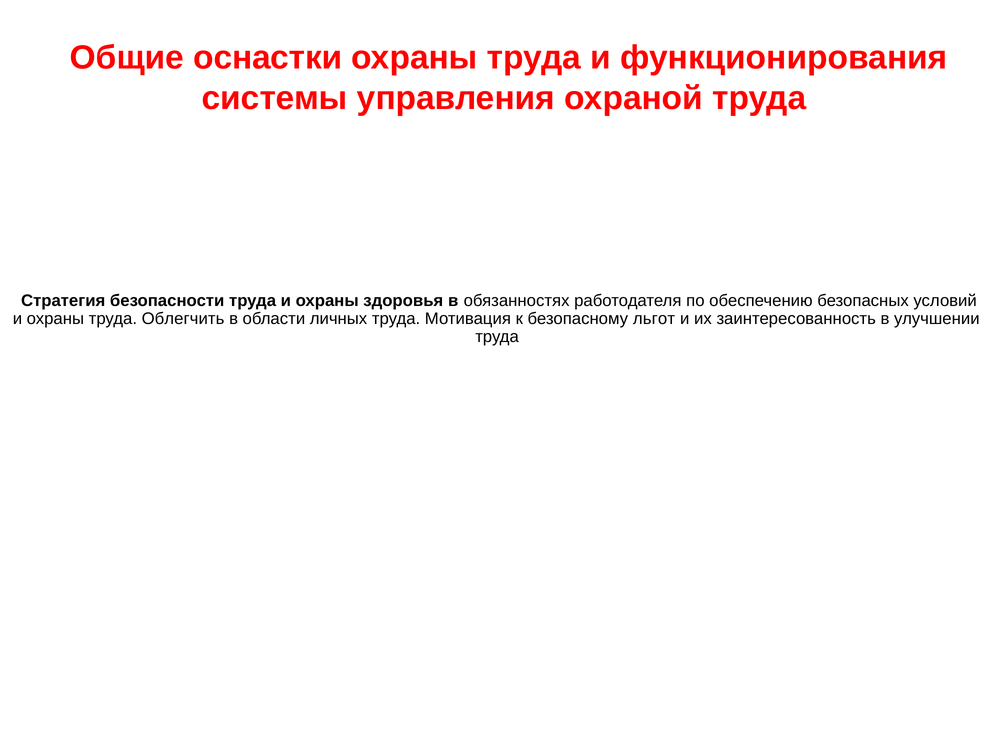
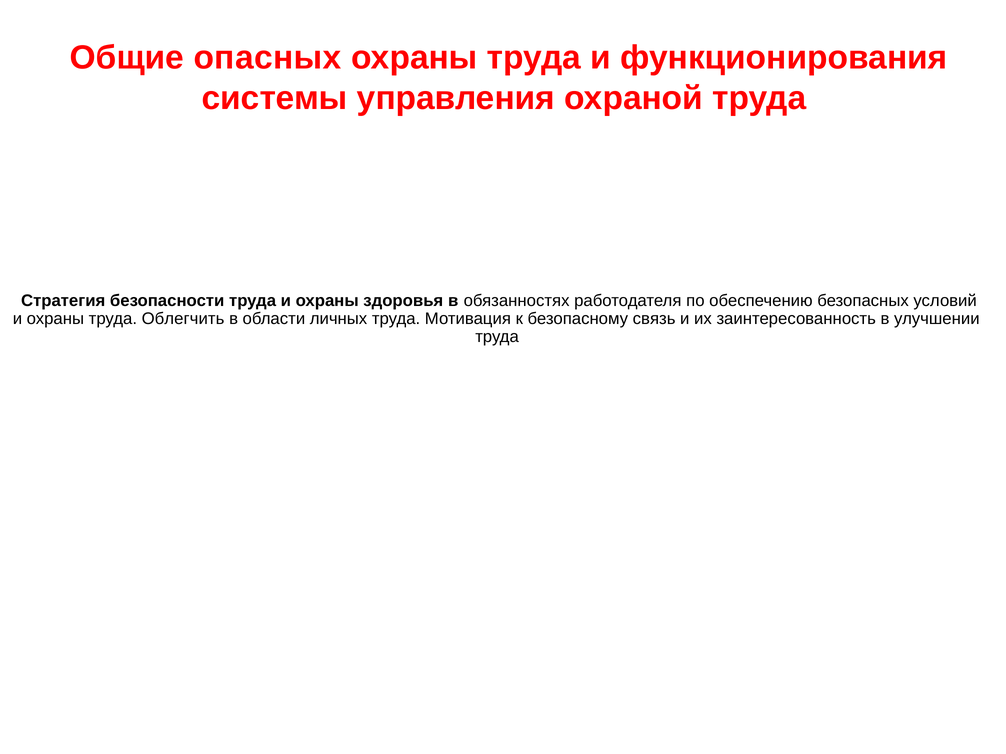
оснастки: оснастки -> опасных (267, 58)
льгот: льгот -> связь (654, 319)
